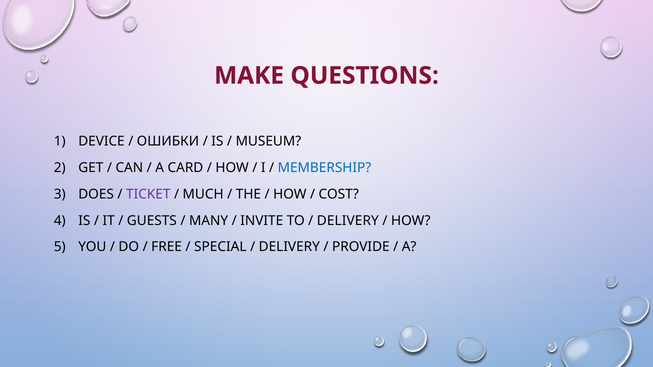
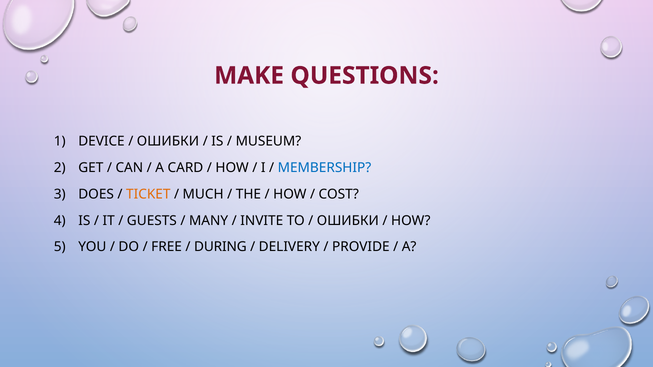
TICKET colour: purple -> orange (148, 194)
DELIVERY: DELIVERY -> ОШИБКИ (348, 221)
SPECIAL: SPECIAL -> DURING (220, 247)
